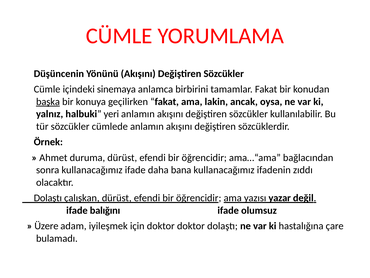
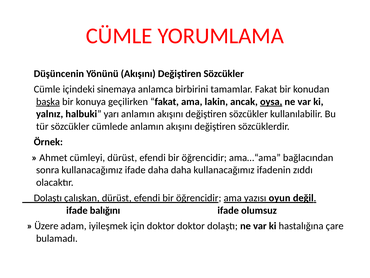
oysa underline: none -> present (271, 101)
yeri: yeri -> yarı (111, 114)
duruma: duruma -> cümleyi (87, 157)
daha bana: bana -> daha (181, 170)
yazar: yazar -> oyun (280, 198)
